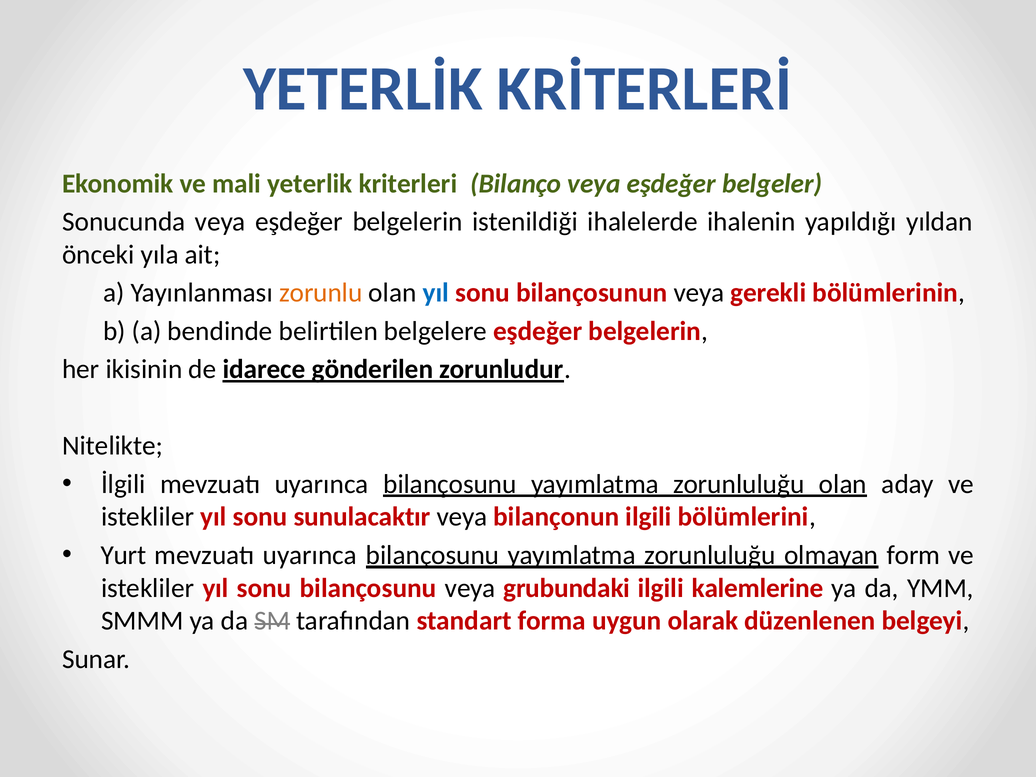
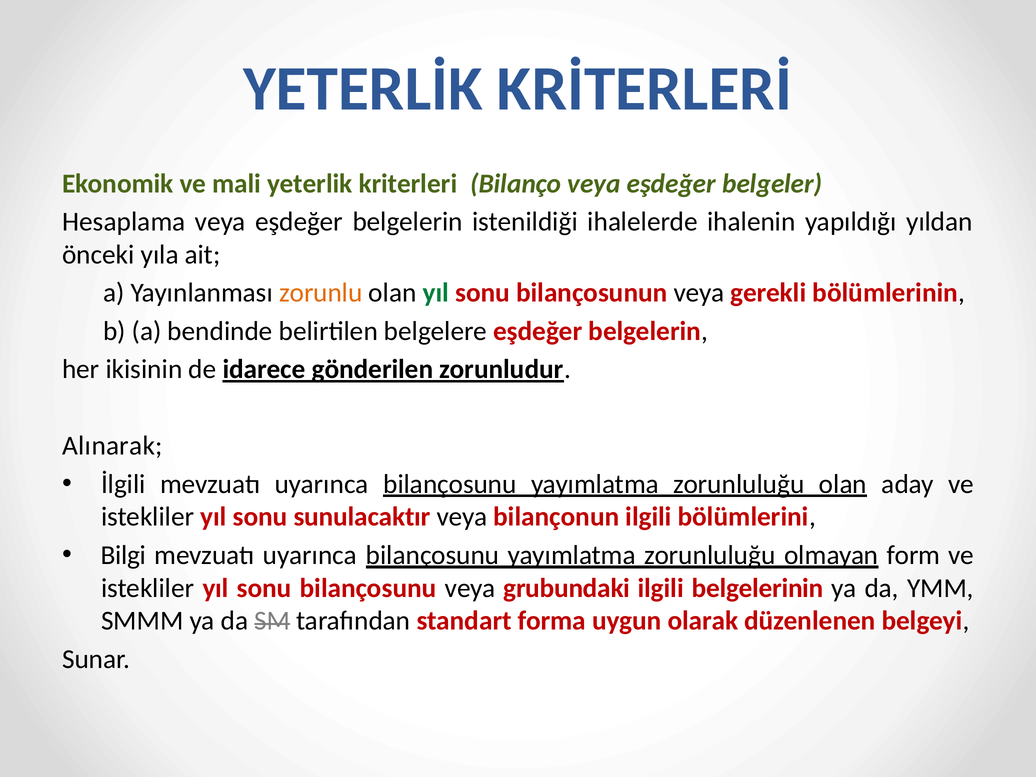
Sonucunda: Sonucunda -> Hesaplama (124, 222)
yıl colour: blue -> green (436, 293)
Nitelikte: Nitelikte -> Alınarak (112, 446)
Yurt: Yurt -> Bilgi (123, 555)
kalemlerine: kalemlerine -> belgelerinin (758, 588)
